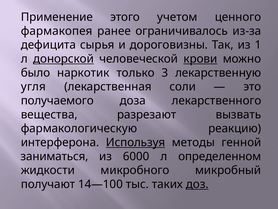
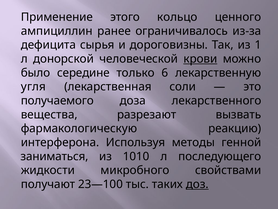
учетом: учетом -> кольцо (177, 17)
фармакопея: фармакопея -> ампициллин (57, 31)
донорской underline: present -> none (63, 59)
наркотик: наркотик -> середине (83, 73)
3: 3 -> 6 (165, 73)
Используя underline: present -> none (136, 142)
6000: 6000 -> 1010 (136, 156)
определенном: определенном -> последующего (220, 156)
микробный: микробный -> свойствами (228, 170)
14—100: 14—100 -> 23—100 (100, 184)
